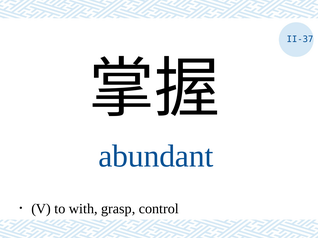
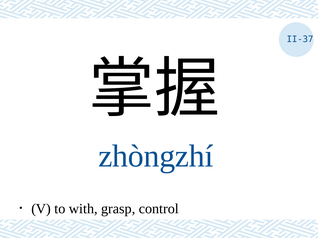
abundant: abundant -> zhòngzhí (156, 156)
